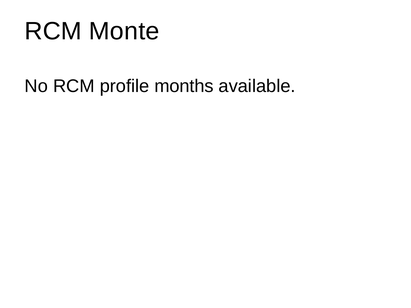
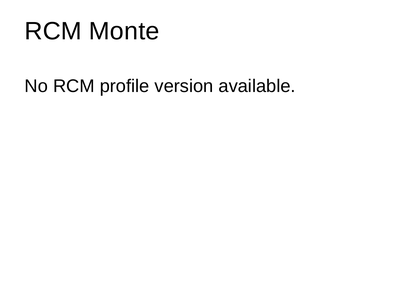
months: months -> version (184, 86)
